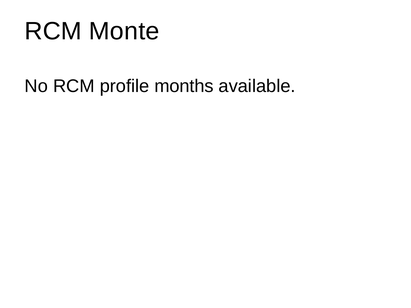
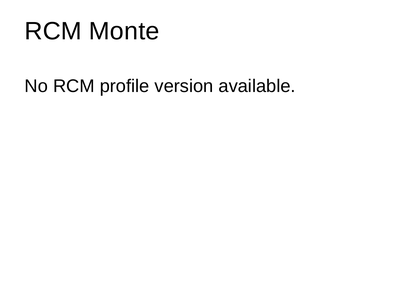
months: months -> version (184, 86)
